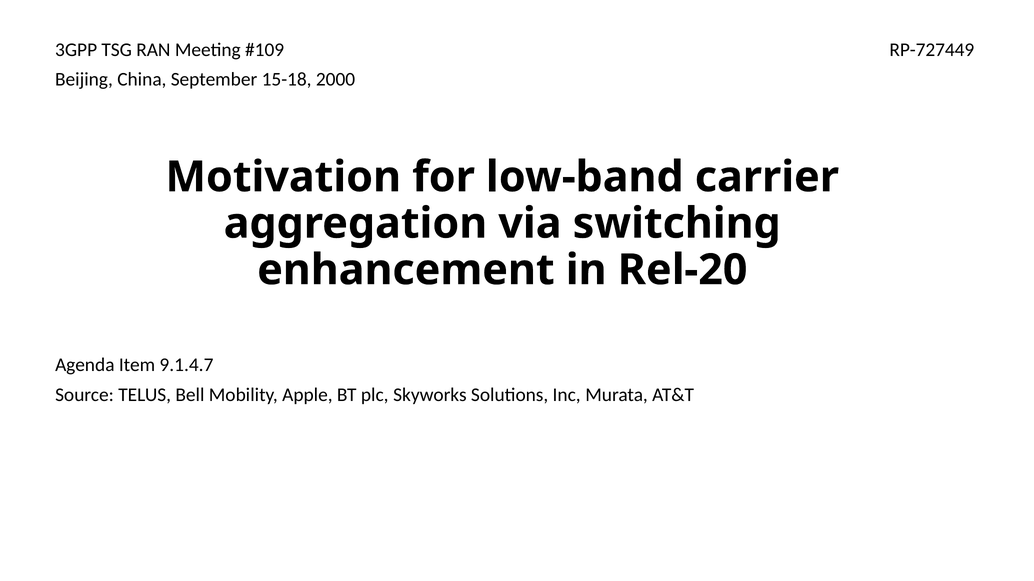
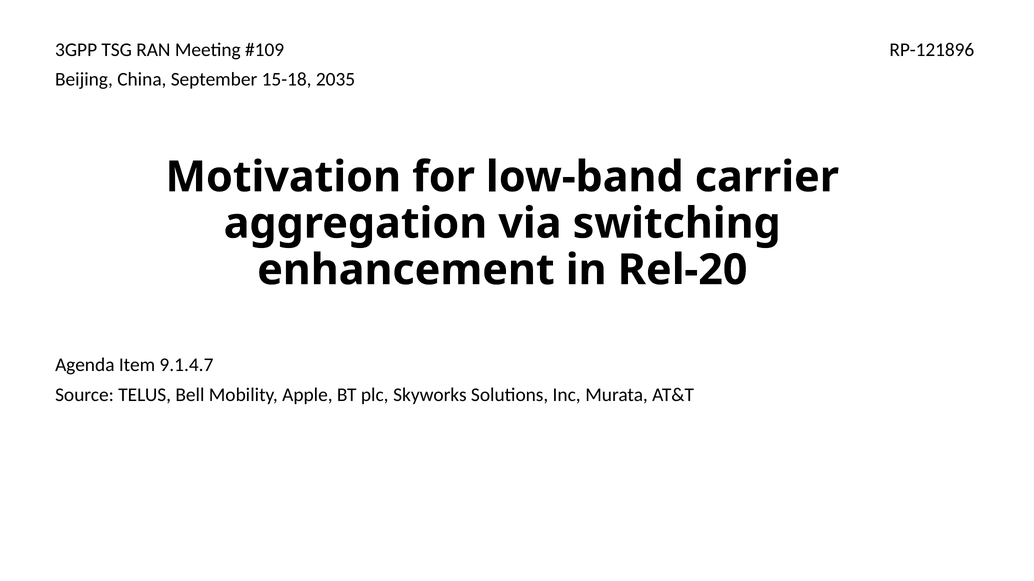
RP-727449: RP-727449 -> RP-121896 (932, 50)
2000: 2000 -> 2035 (336, 79)
